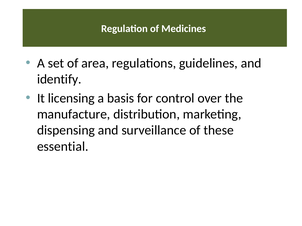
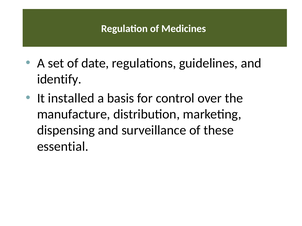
area: area -> date (95, 63)
licensing: licensing -> installed (71, 98)
